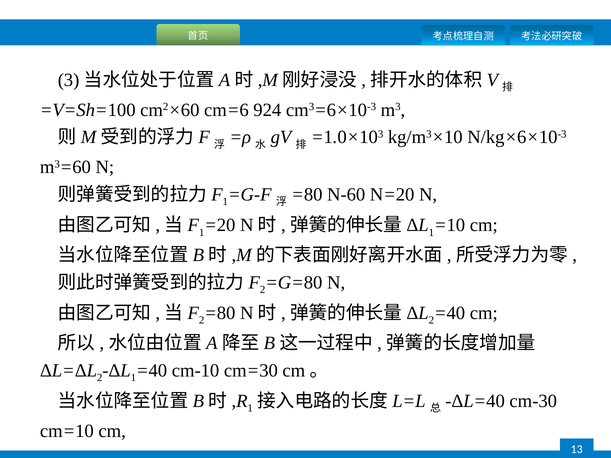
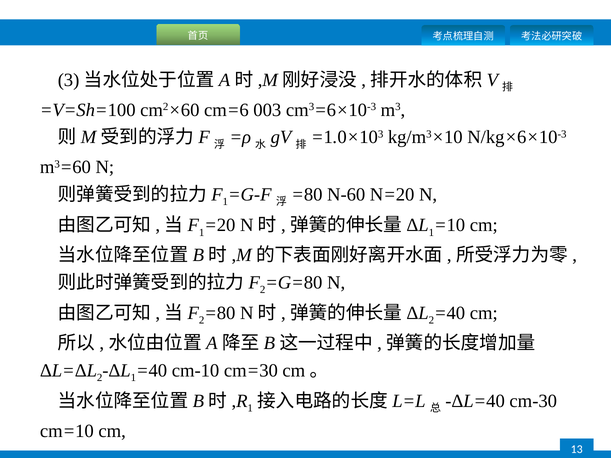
924: 924 -> 003 (267, 110)
